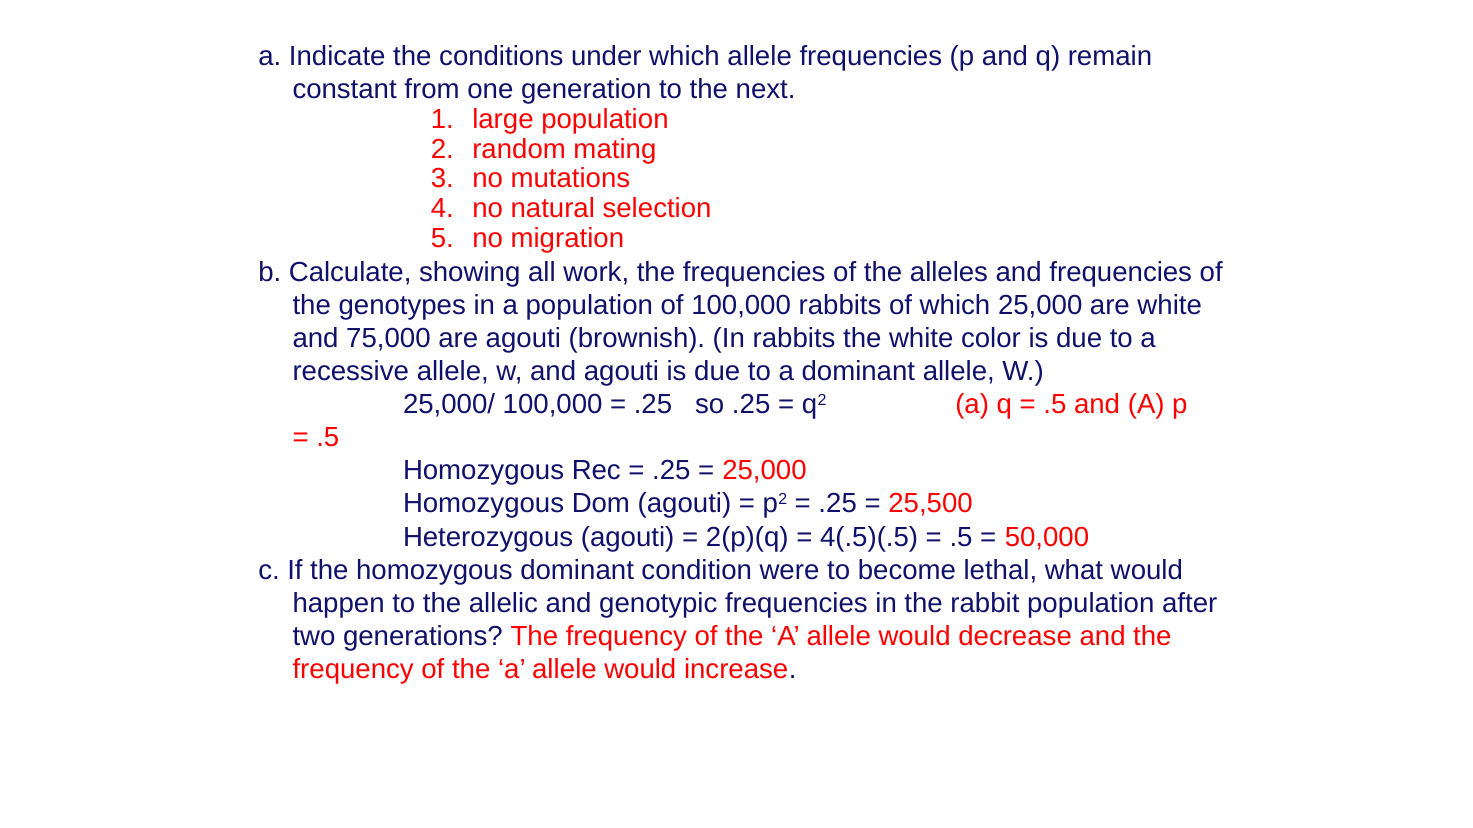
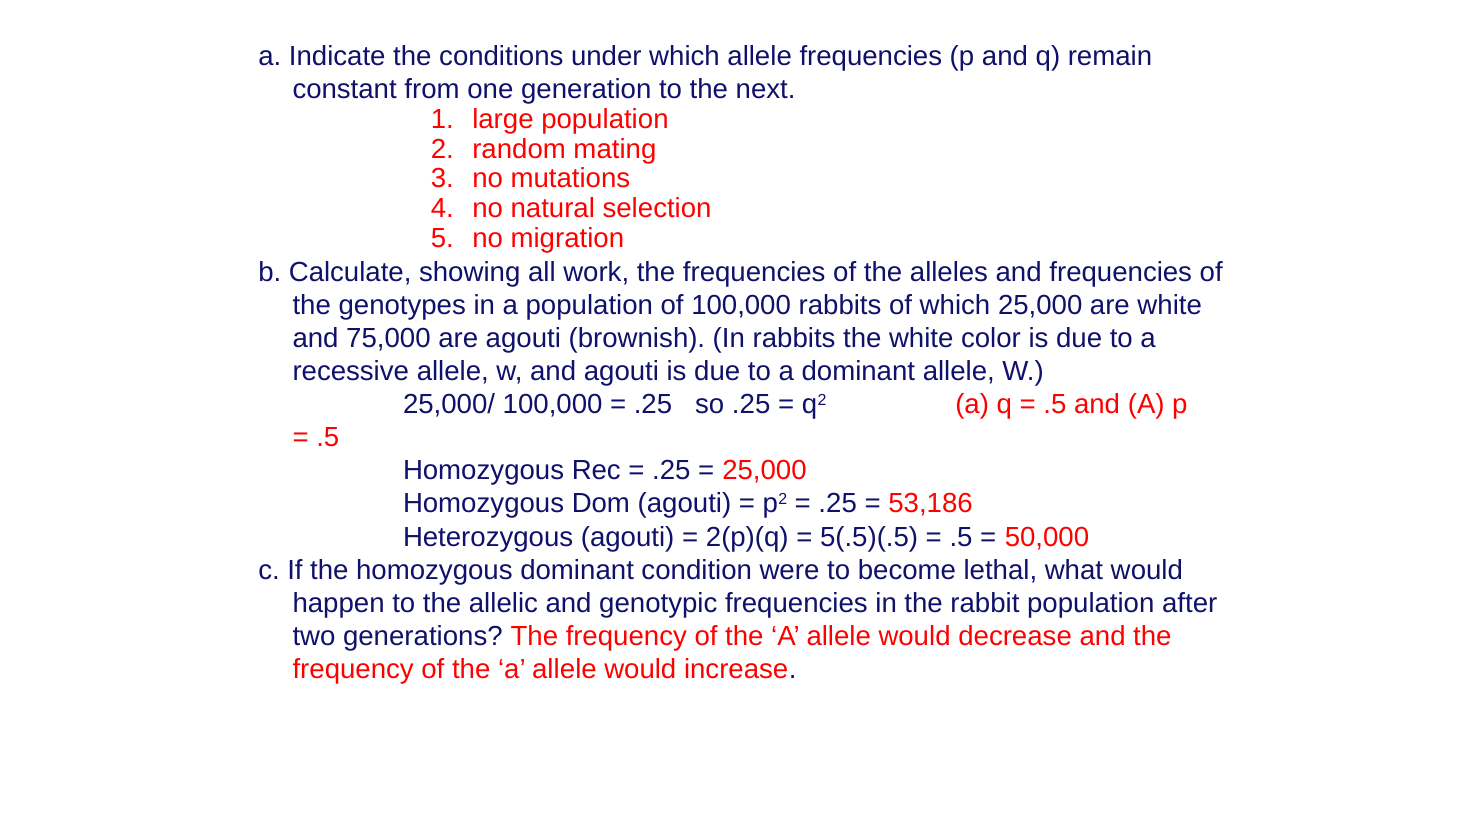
25,500: 25,500 -> 53,186 (931, 504)
4(.5)(.5: 4(.5)(.5 -> 5(.5)(.5 (869, 537)
